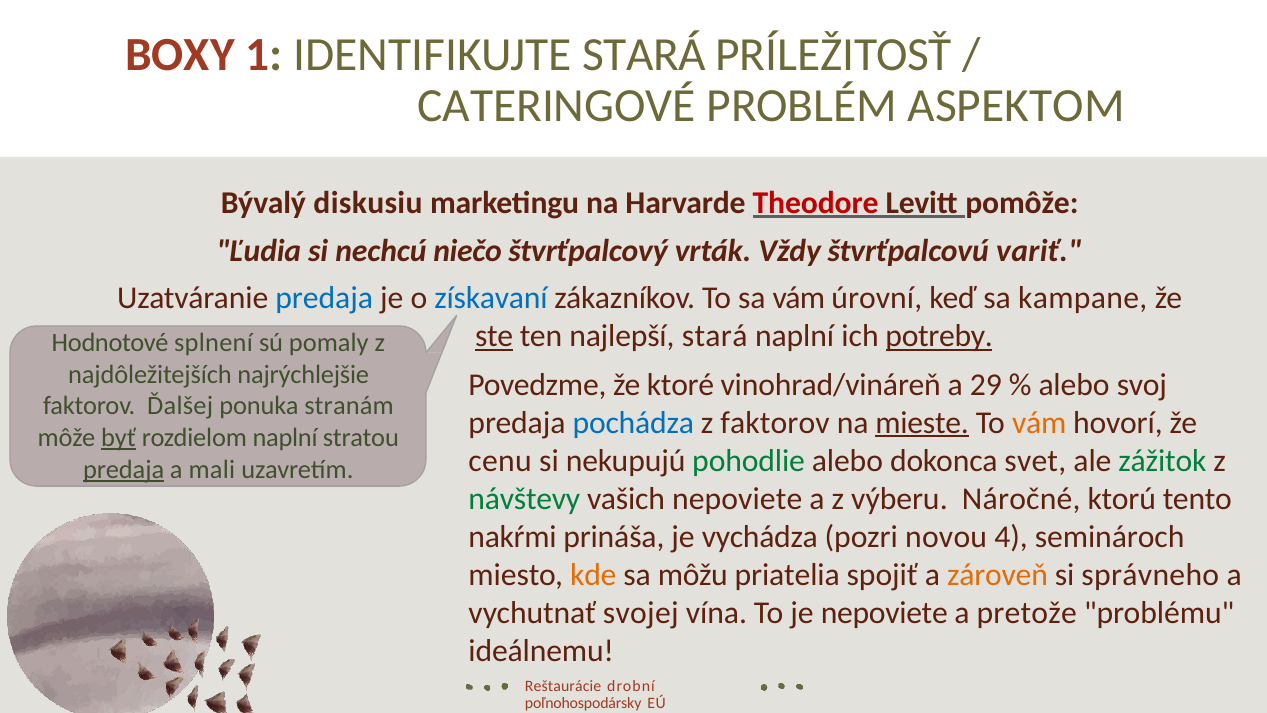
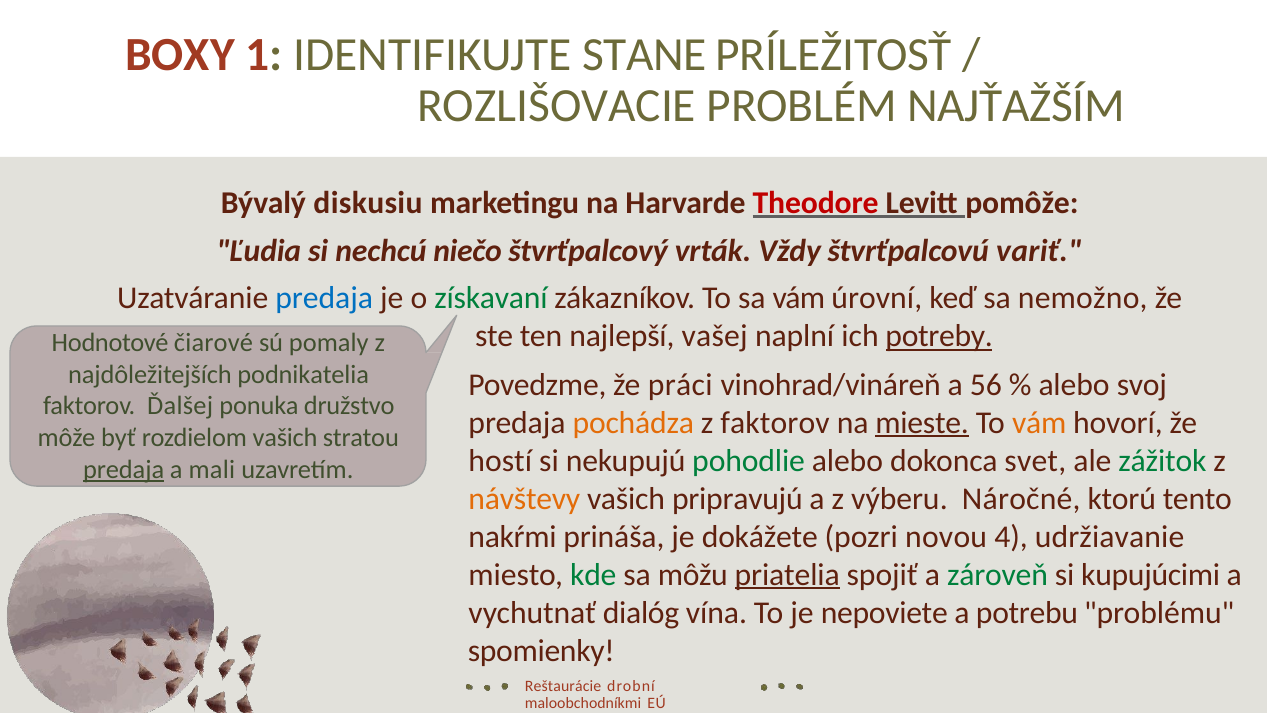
IDENTIFIKUJTE STARÁ: STARÁ -> STANE (644, 54)
CATERINGOVÉ: CATERINGOVÉ -> ROZLIŠOVACIE (557, 106)
ASPEKTOM: ASPEKTOM -> NAJŤAŽŠÍM (1016, 106)
získavaní colour: blue -> green (491, 298)
kampane: kampane -> nemožno (1083, 298)
ste underline: present -> none (494, 336)
najlepší stará: stará -> vašej (715, 336)
splnení: splnení -> čiarové (214, 343)
najrýchlejšie: najrýchlejšie -> podnikatelia (303, 374)
ktoré: ktoré -> práci (680, 384)
29: 29 -> 56 (986, 384)
stranám: stranám -> družstvo (349, 406)
pochádza colour: blue -> orange (633, 423)
byť underline: present -> none (119, 438)
rozdielom naplní: naplní -> vašich (285, 438)
cenu: cenu -> hostí (500, 461)
návštevy colour: green -> orange (524, 499)
vašich nepoviete: nepoviete -> pripravujú (737, 499)
vychádza: vychádza -> dokážete (760, 537)
seminároch: seminároch -> udržiavanie (1110, 537)
kde colour: orange -> green (593, 575)
priatelia underline: none -> present (787, 575)
zároveň colour: orange -> green (998, 575)
správneho: správneho -> kupujúcimi (1151, 575)
svojej: svojej -> dialóg (641, 613)
pretože: pretože -> potrebu (1027, 613)
ideálnemu: ideálnemu -> spomienky (541, 651)
poľnohospodársky: poľnohospodársky -> maloobchodníkmi (583, 703)
